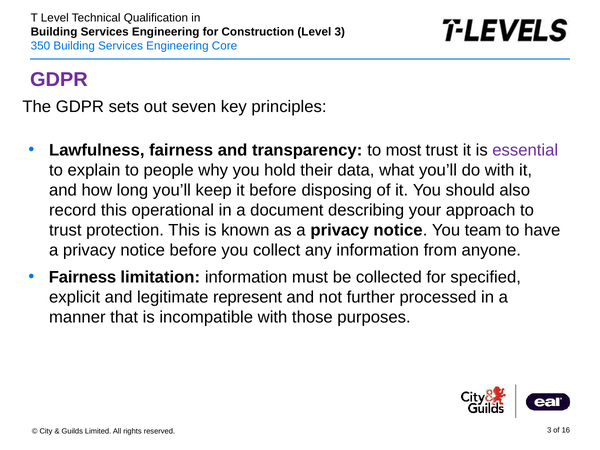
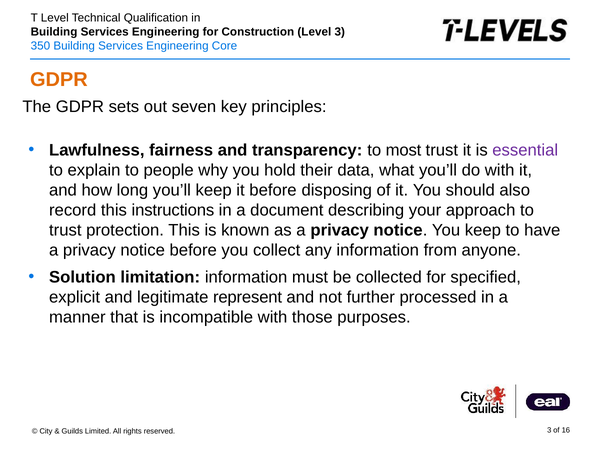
GDPR colour: purple -> orange (59, 80)
operational: operational -> instructions (173, 210)
You team: team -> keep (483, 230)
Fairness: Fairness -> Solution (82, 277)
